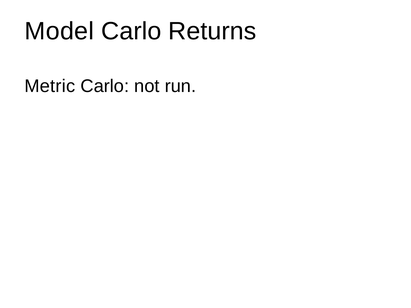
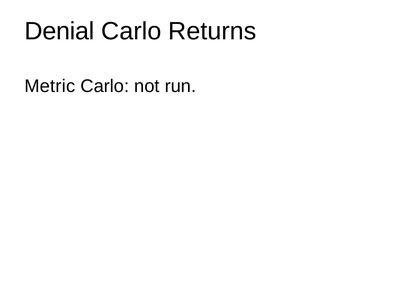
Model: Model -> Denial (60, 31)
